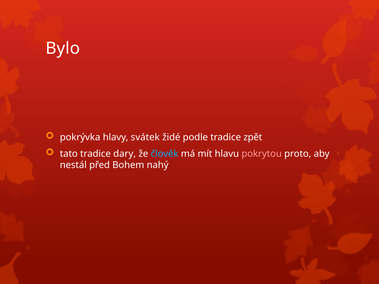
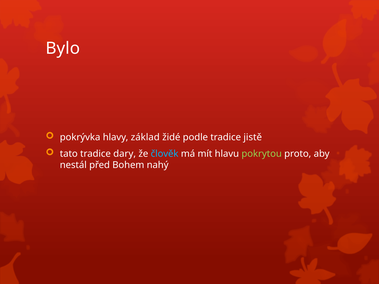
svátek: svátek -> základ (145, 137)
zpět: zpět -> jistě (253, 137)
pokrytou colour: pink -> light green (262, 154)
